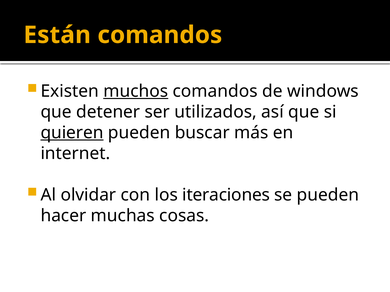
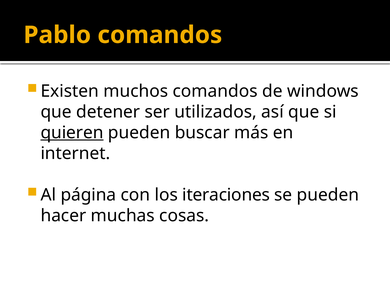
Están: Están -> Pablo (57, 35)
muchos underline: present -> none (136, 91)
olvidar: olvidar -> página (88, 195)
